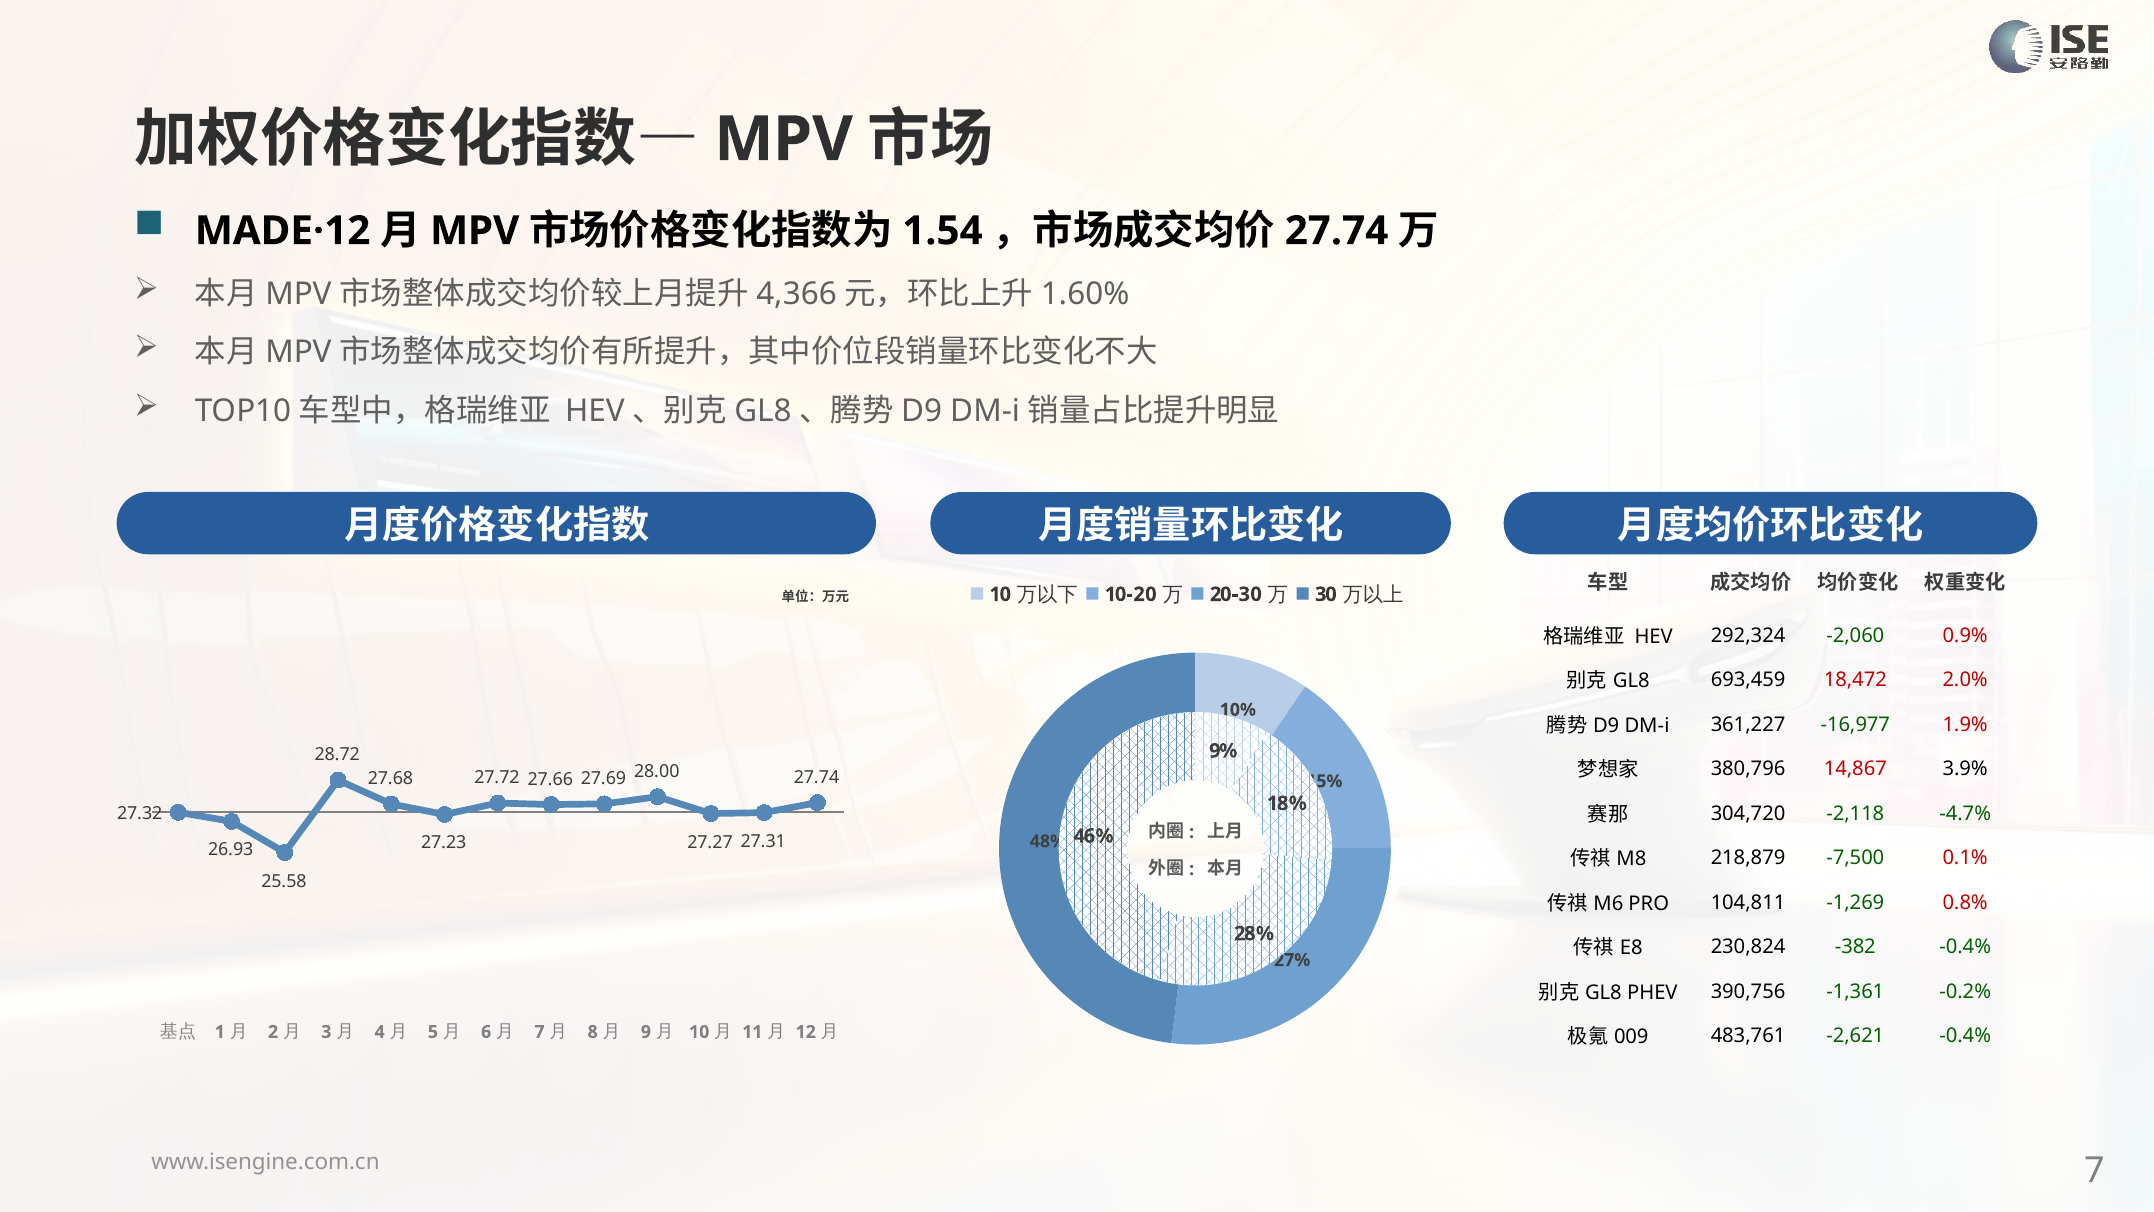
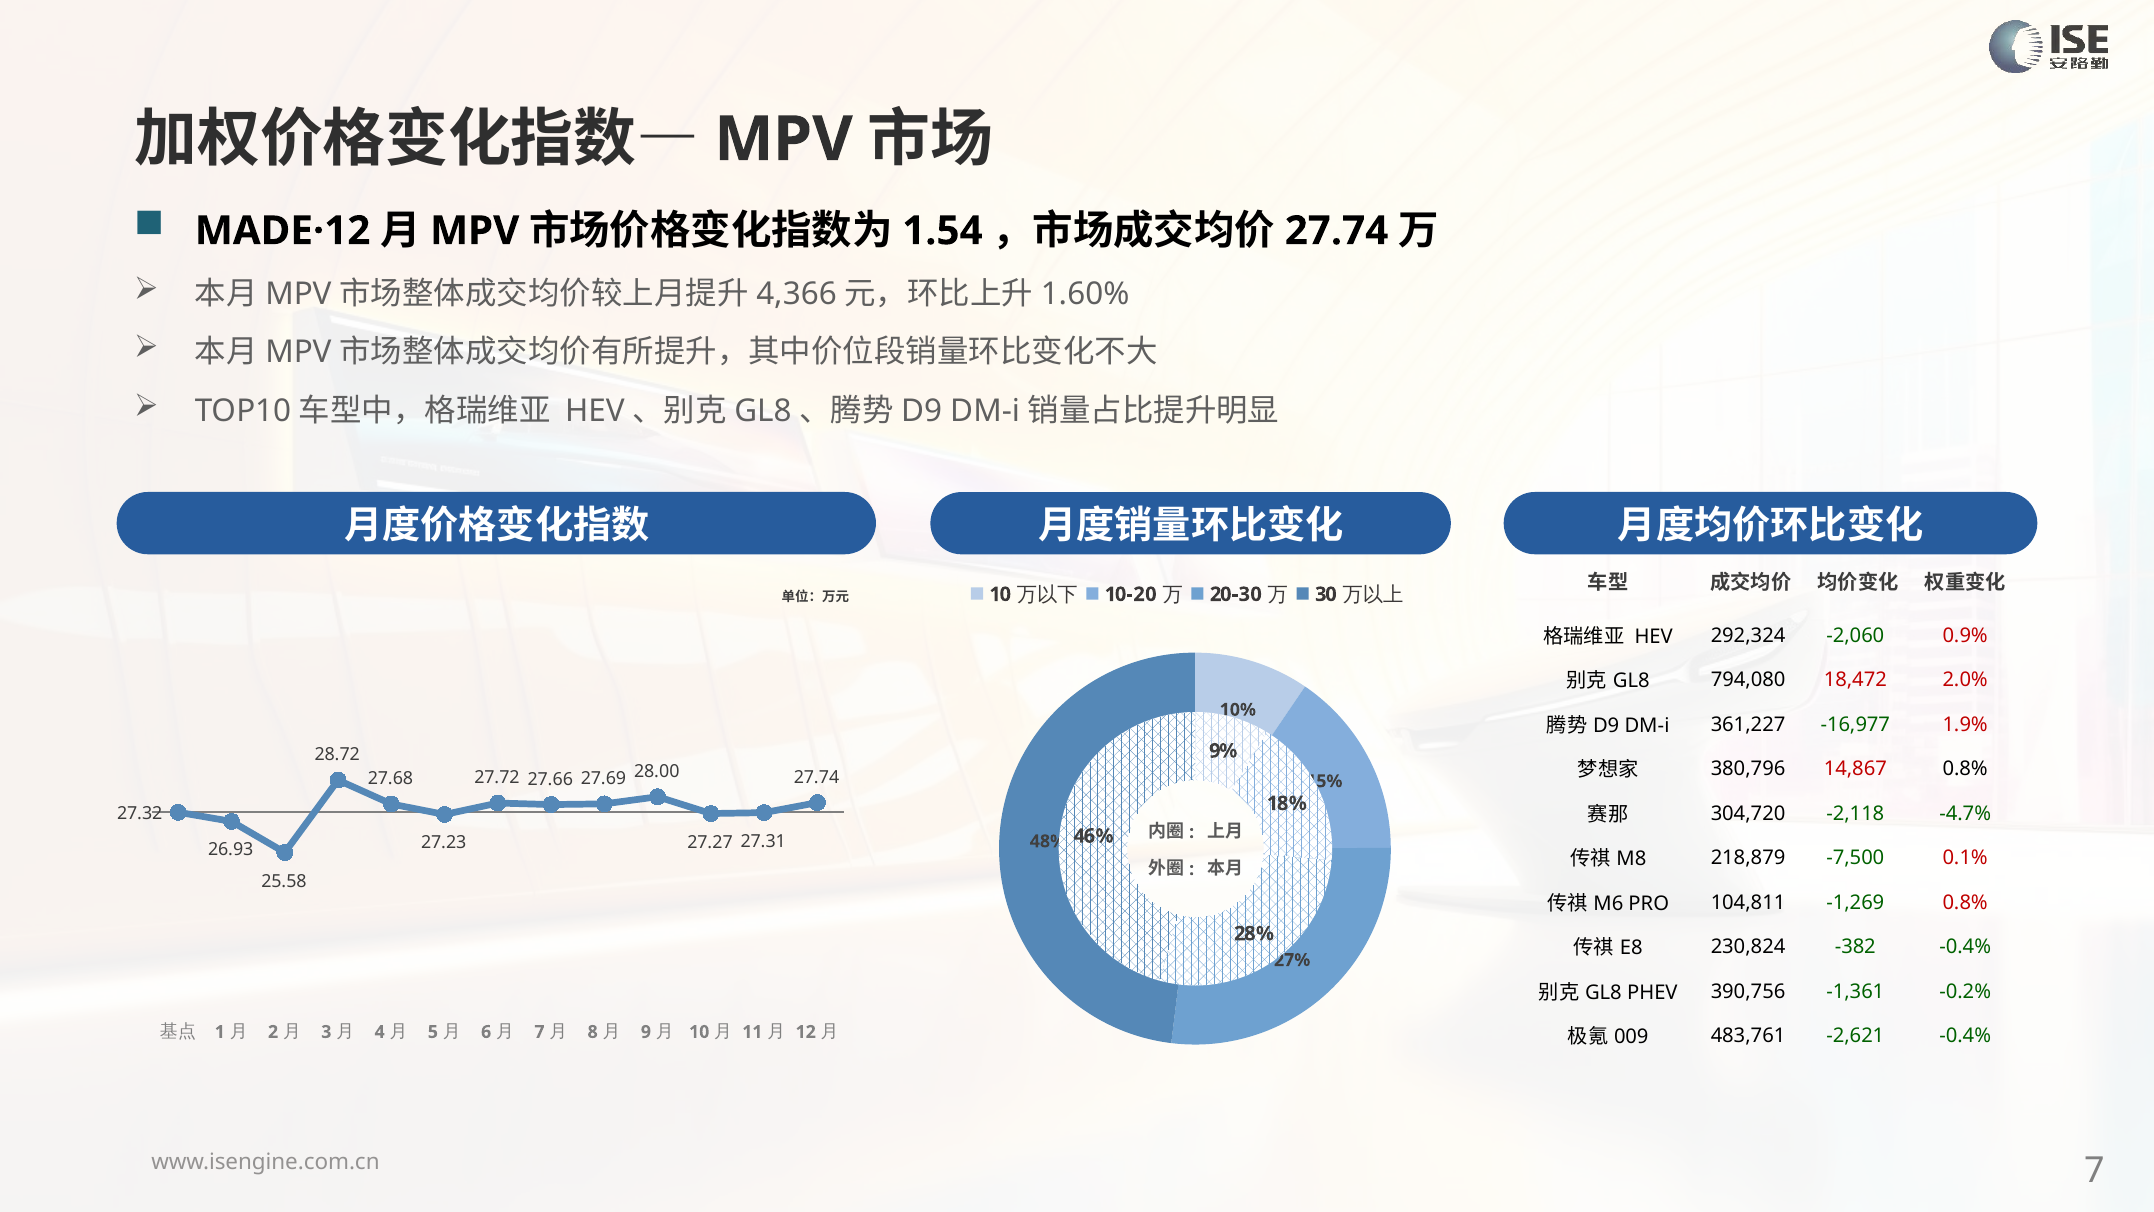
693,459: 693,459 -> 794,080 (1748, 680)
14,867 3.9%: 3.9% -> 0.8% (1965, 769)
